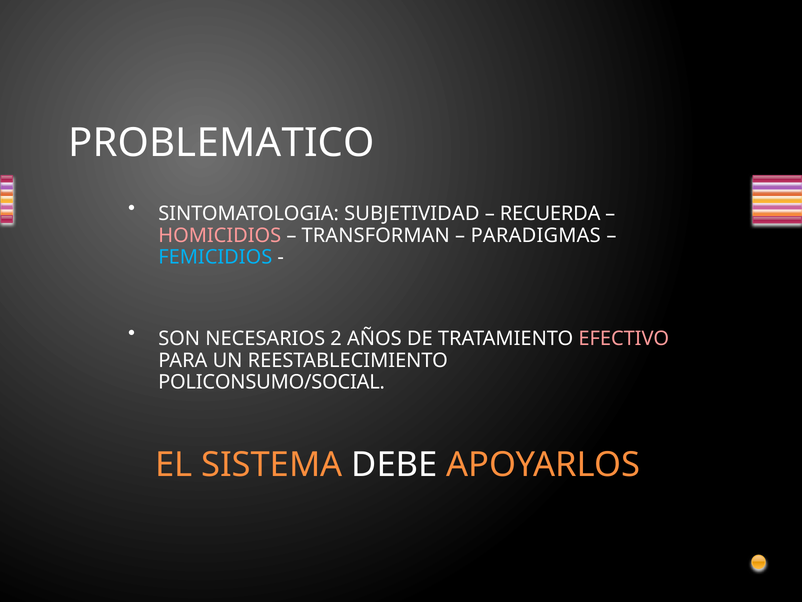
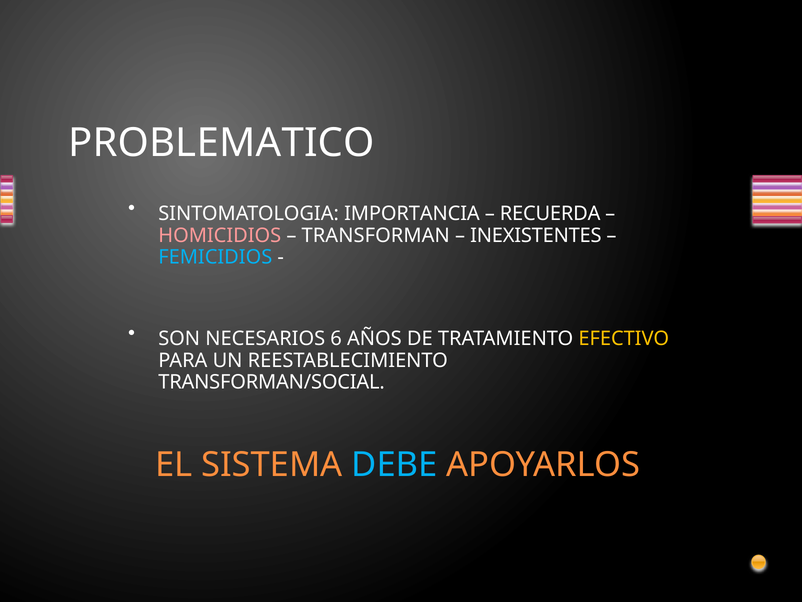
SUBJETIVIDAD: SUBJETIVIDAD -> IMPORTANCIA (412, 214)
PARADIGMAS: PARADIGMAS -> INEXISTENTES (536, 235)
2: 2 -> 6 (336, 339)
EFECTIVO colour: pink -> yellow (624, 339)
POLICONSUMO/SOCIAL: POLICONSUMO/SOCIAL -> TRANSFORMAN/SOCIAL (272, 382)
DEBE colour: white -> light blue (394, 465)
